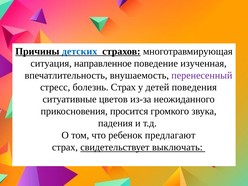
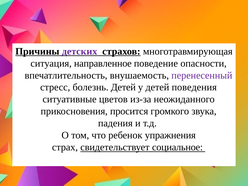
детских colour: blue -> purple (80, 51)
изученная: изученная -> опасности (204, 63)
болезнь Страх: Страх -> Детей (123, 87)
предлагают: предлагают -> упражнения (170, 135)
выключать: выключать -> социальное (177, 147)
